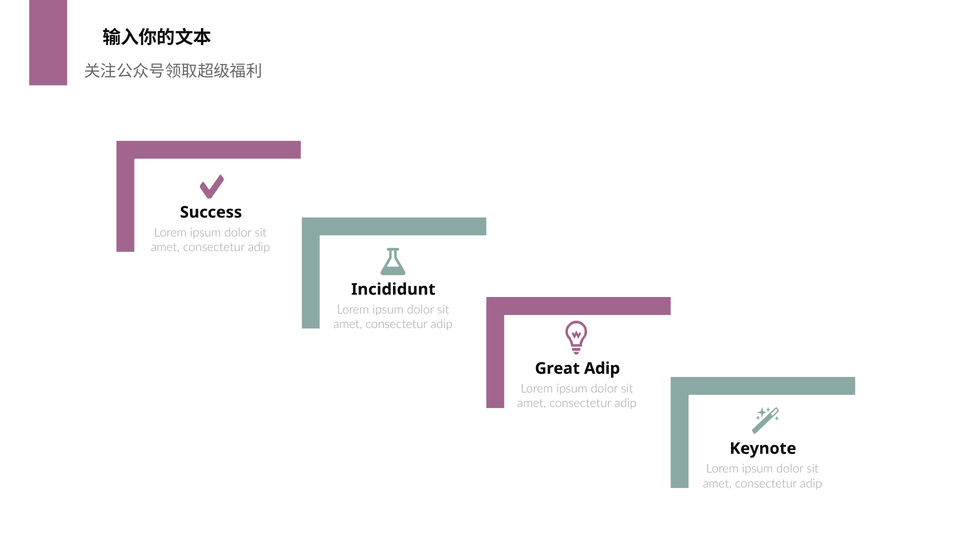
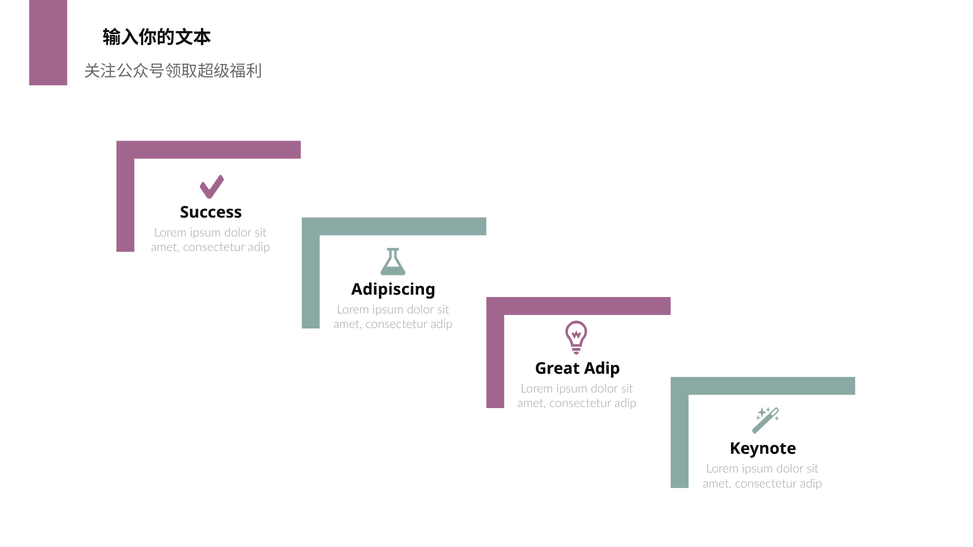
Incididunt: Incididunt -> Adipiscing (393, 290)
